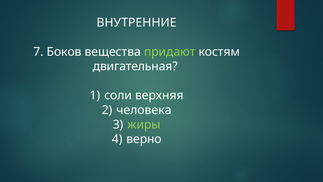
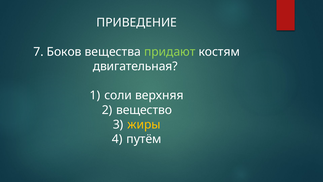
ВНУТРЕННИЕ: ВНУТРЕННИЕ -> ПРИВЕДЕНИЕ (137, 23)
человека: человека -> вещество (144, 110)
жиры colour: light green -> yellow (144, 124)
верно: верно -> путём (144, 139)
